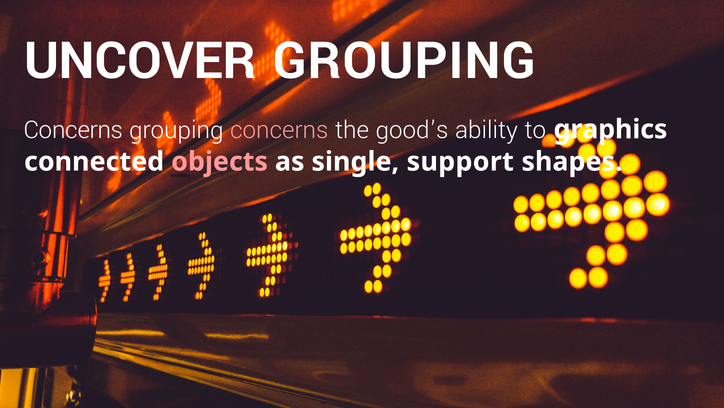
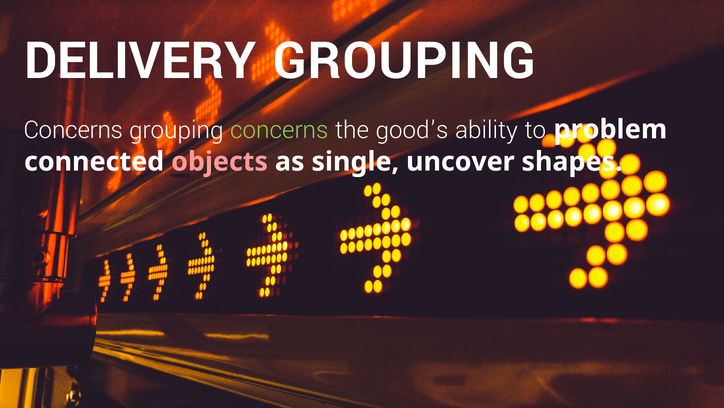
UNCOVER: UNCOVER -> DELIVERY (140, 60)
concerns colour: pink -> light green (279, 129)
graphics: graphics -> problem (610, 129)
support: support -> uncover (460, 161)
